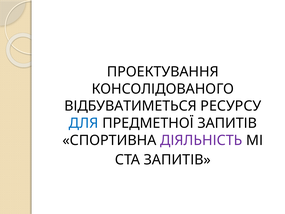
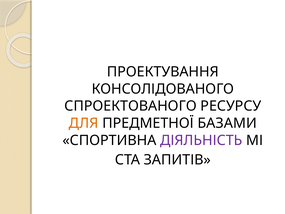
ВІДБУВАТИМЕТЬСЯ: ВІДБУВАТИМЕТЬСЯ -> СПРОЕКТОВАНОГО (131, 106)
ДЛЯ colour: blue -> orange (84, 123)
ПРЕДМЕТНОЇ ЗАПИТІВ: ЗАПИТІВ -> БАЗАМИ (227, 123)
